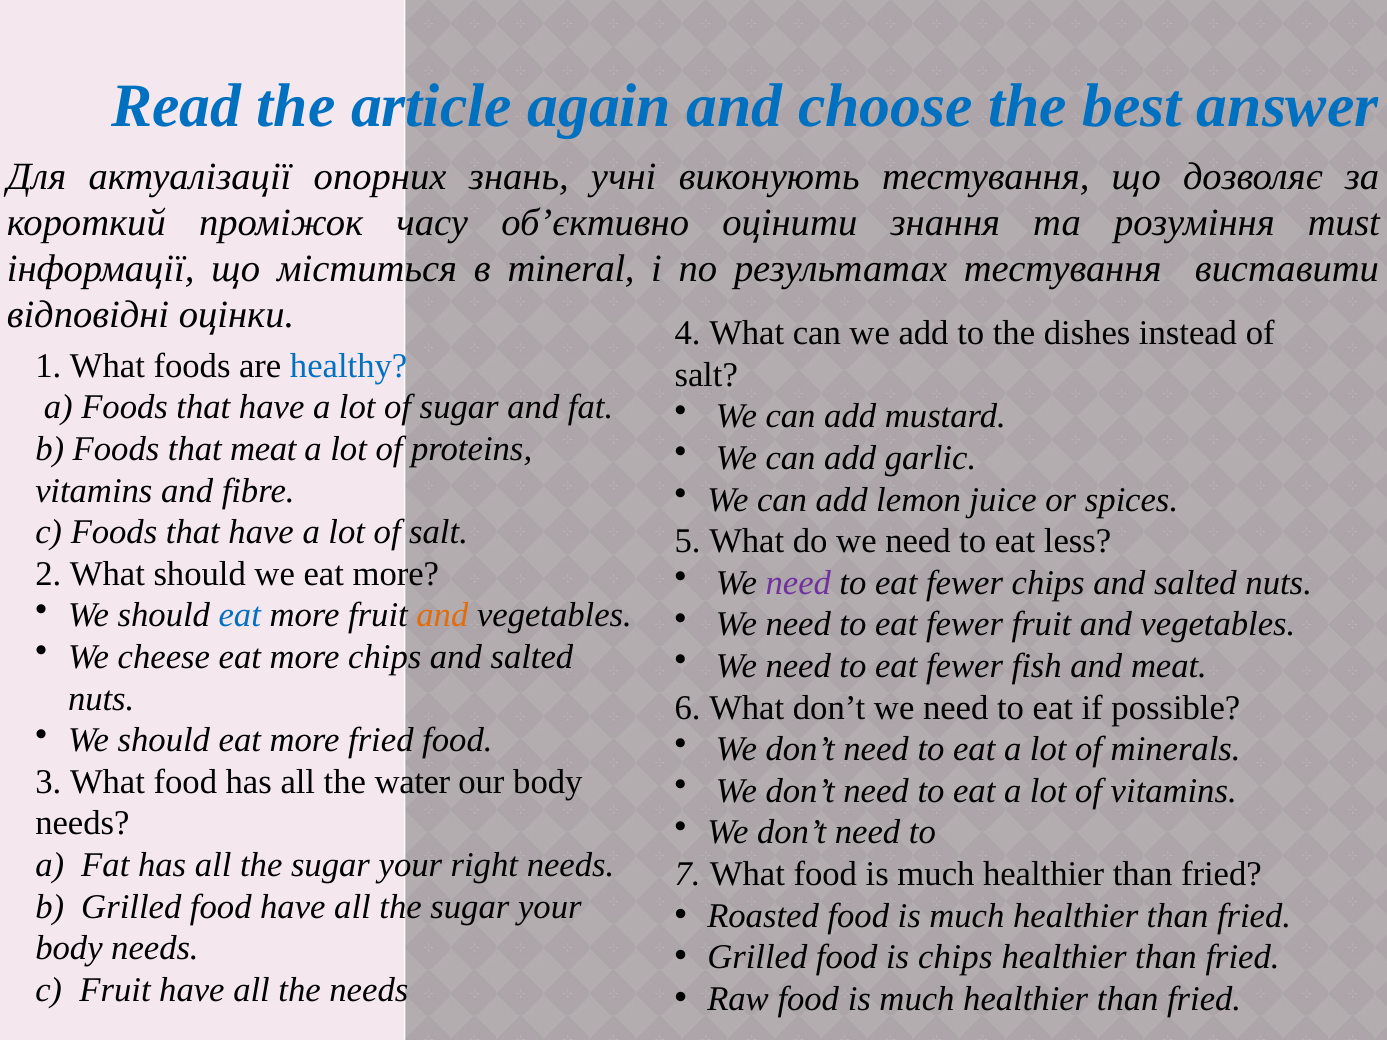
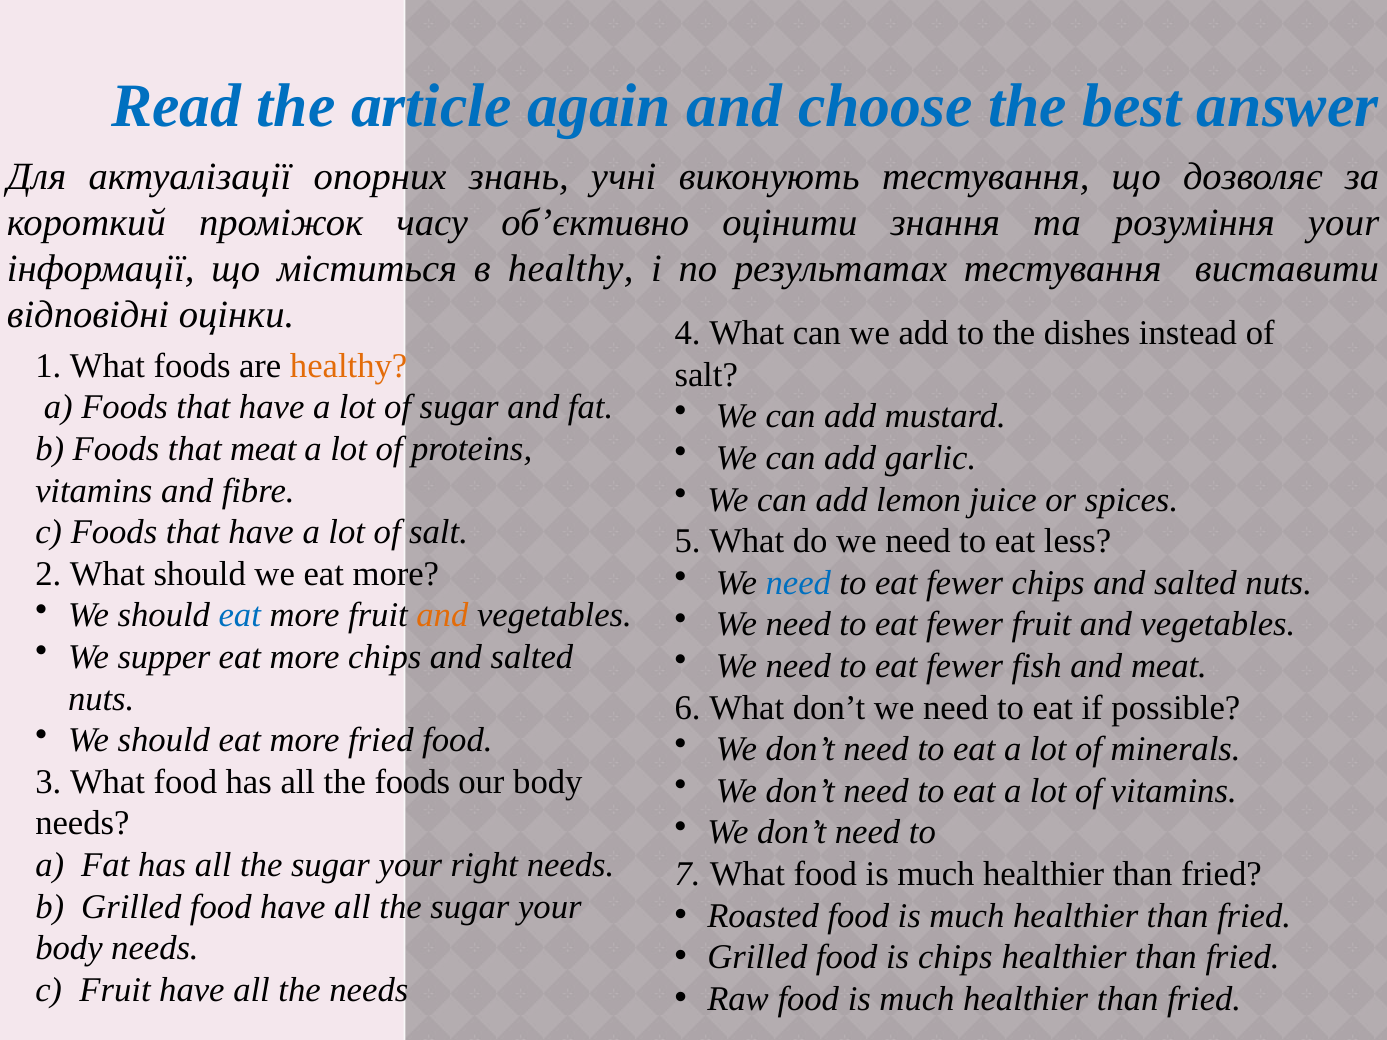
розуміння must: must -> your (1344, 223)
в mineral: mineral -> healthy (571, 269)
healthy colour: blue -> orange (349, 366)
need colour: purple -> blue (798, 583)
cheese: cheese -> supper (164, 657)
the water: water -> foods (412, 782)
